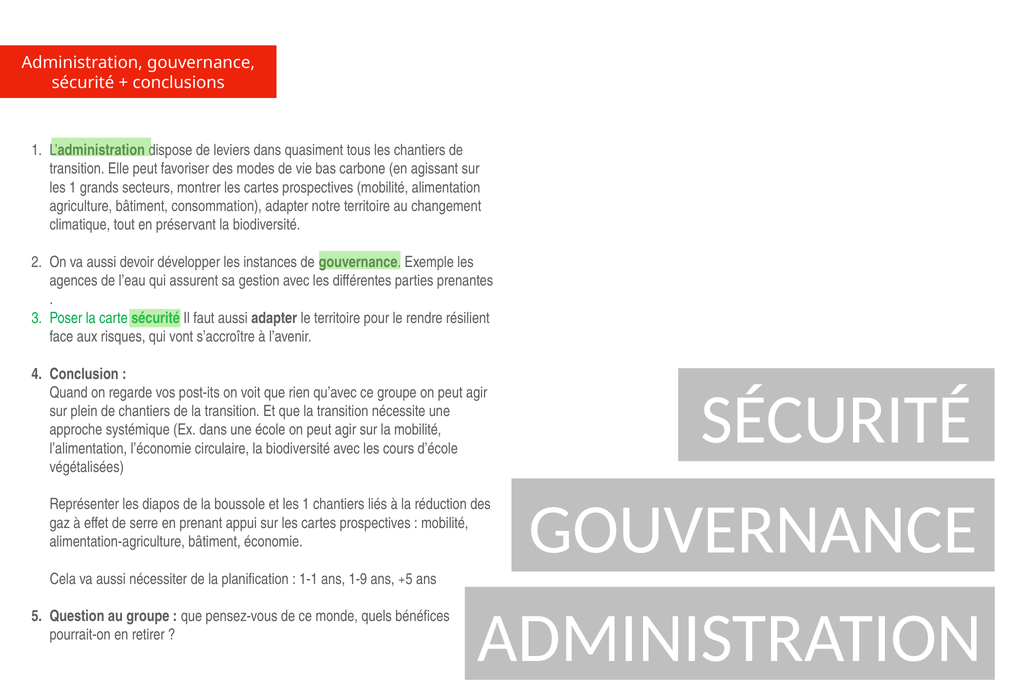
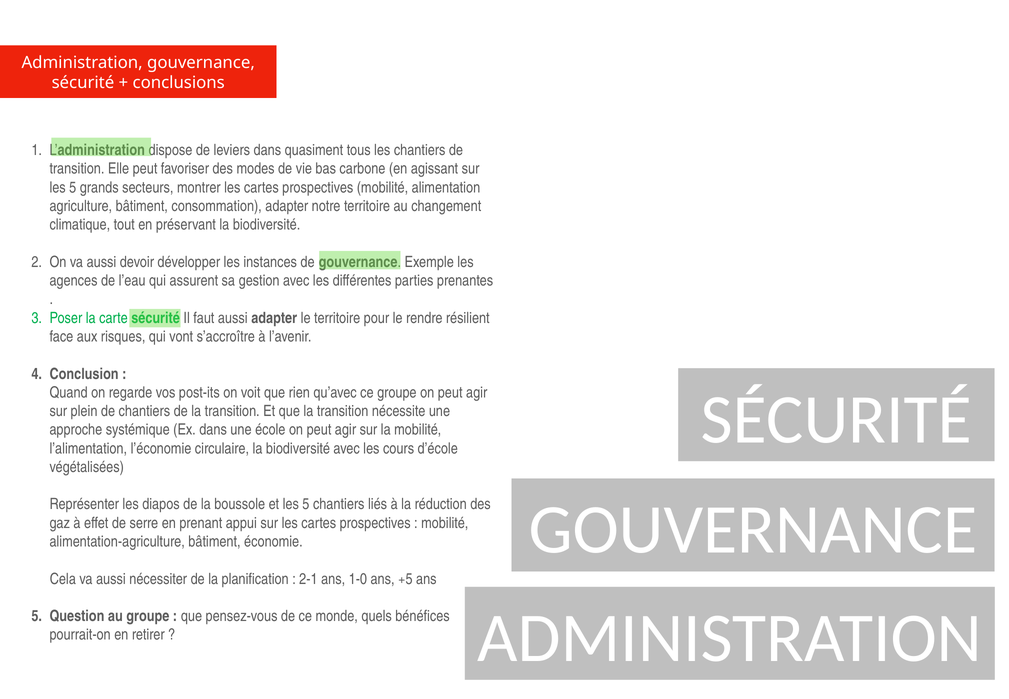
1: 1 -> 5 (73, 187)
et les 1: 1 -> 5 (306, 504)
1-1: 1-1 -> 2-1 (308, 579)
1-9: 1-9 -> 1-0 (358, 579)
